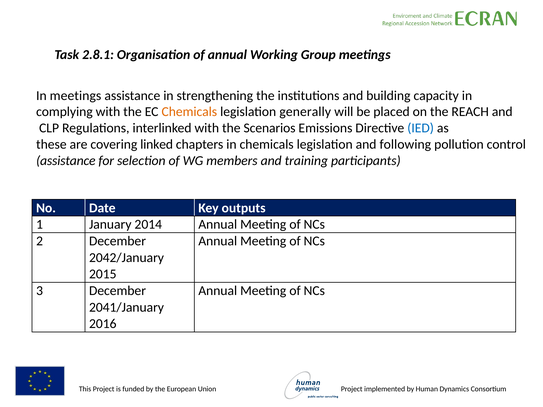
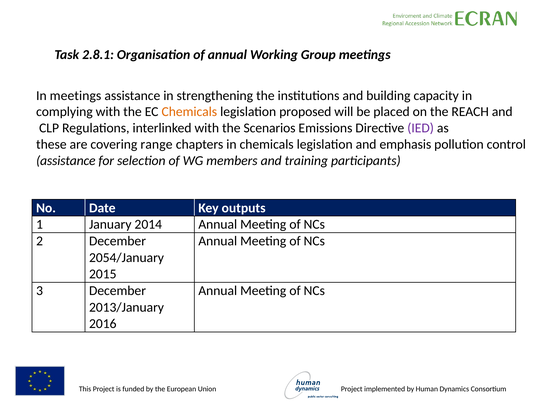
generally: generally -> proposed (305, 112)
IED colour: blue -> purple (421, 128)
linked: linked -> range (157, 145)
following: following -> emphasis (405, 145)
2042/January: 2042/January -> 2054/January (126, 258)
2041/January: 2041/January -> 2013/January (126, 307)
